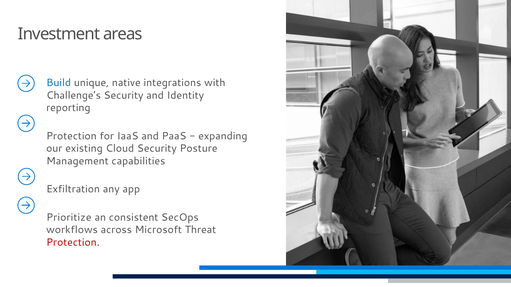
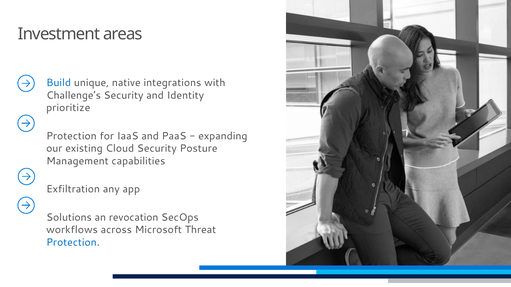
reporting: reporting -> prioritize (68, 108)
Prioritize: Prioritize -> Solutions (69, 218)
consistent: consistent -> revocation (134, 218)
Protection colour: red -> blue (73, 243)
